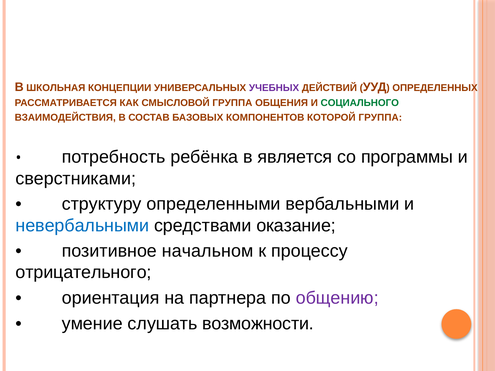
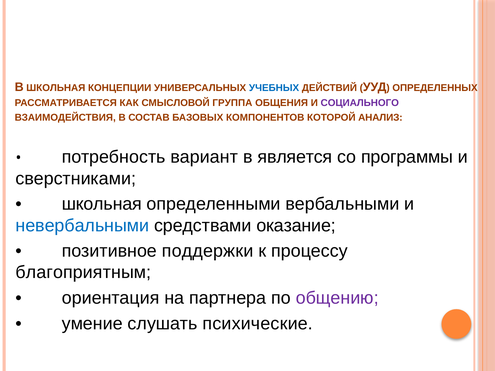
УЧЕБНЫХ colour: purple -> blue (274, 88)
СОЦИАЛЬНОГО colour: green -> purple (360, 103)
КОТОРОЙ ГРУППА: ГРУППА -> АНАЛИЗ (380, 118)
ребёнка: ребёнка -> вариант (204, 157)
структуру: структуру -> школьная (102, 204)
начальном: начальном -> поддержки (208, 251)
отрицательного: отрицательного -> благоприятным (83, 273)
возможности: возможности -> психические (258, 324)
